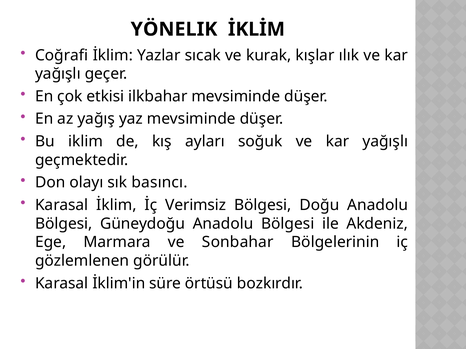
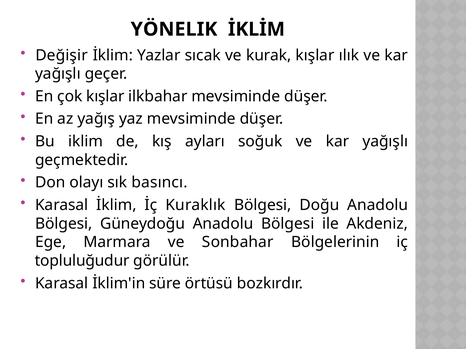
Coğrafi: Coğrafi -> Değişir (62, 55)
çok etkisi: etkisi -> kışlar (105, 97)
Verimsiz: Verimsiz -> Kuraklık (196, 205)
gözlemlenen: gözlemlenen -> topluluğudur (82, 261)
